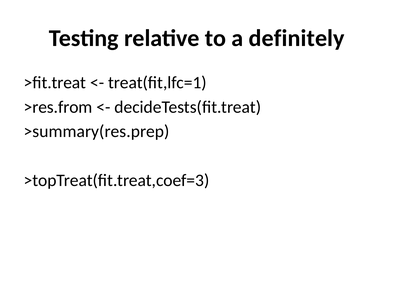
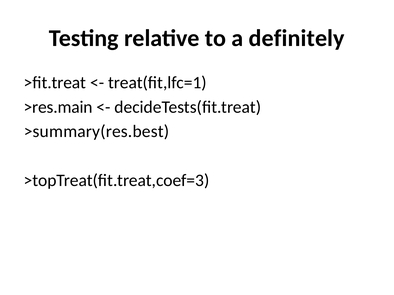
>res.from: >res.from -> >res.main (58, 107)
>summary(res.prep: >summary(res.prep -> >summary(res.best (96, 132)
